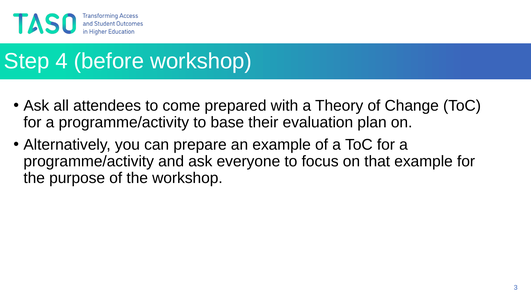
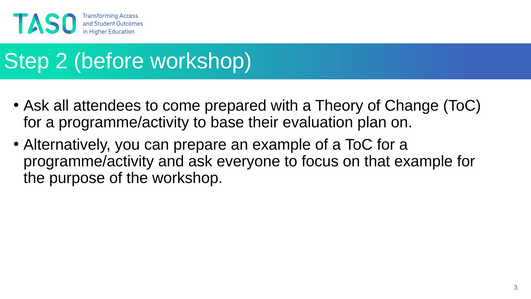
4: 4 -> 2 (62, 61)
